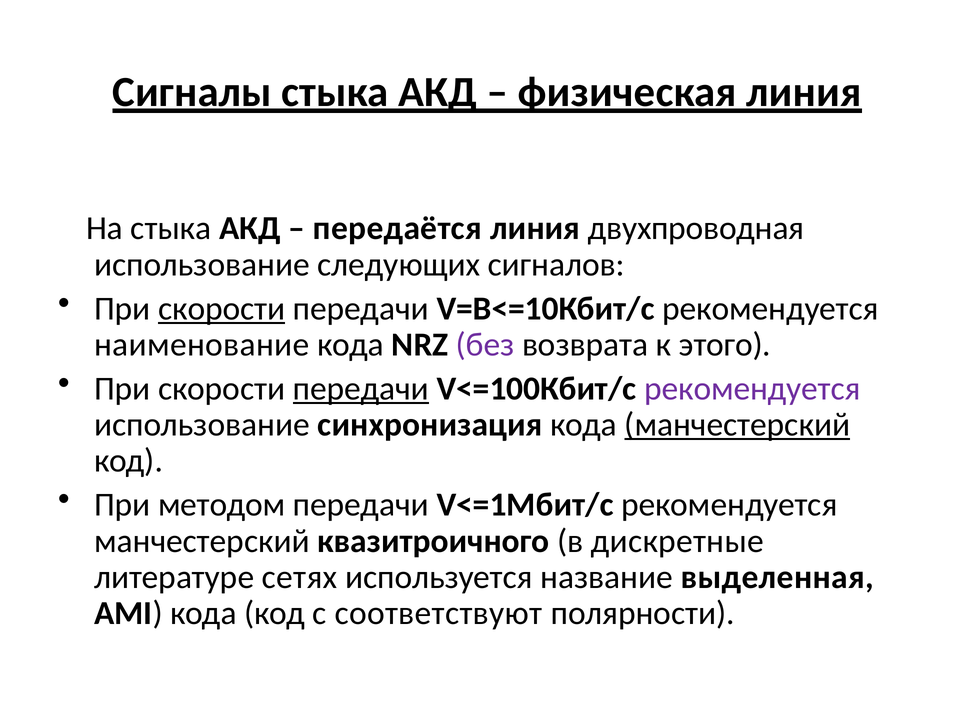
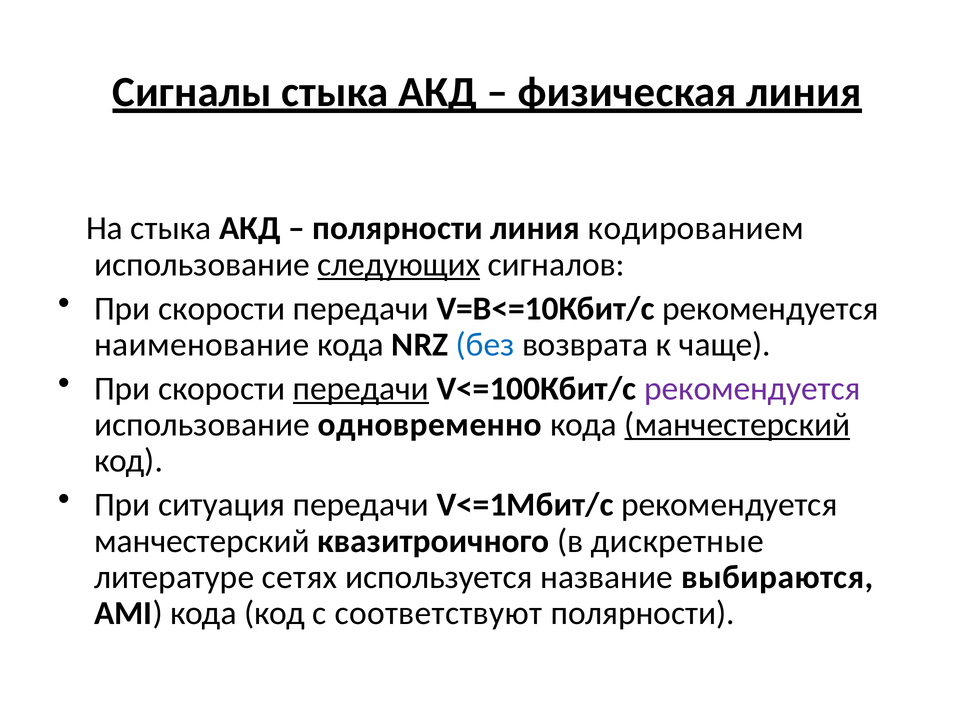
передаётся: передаётся -> полярности (398, 228)
двухпроводная: двухпроводная -> кодированием (696, 228)
следующих underline: none -> present (399, 264)
скорости underline: present -> none (222, 308)
без colour: purple -> blue (485, 345)
этого: этого -> чаще (725, 345)
синхронизация: синхронизация -> одновременно (430, 425)
методом: методом -> ситуация (222, 505)
выделенная: выделенная -> выбираются (777, 577)
